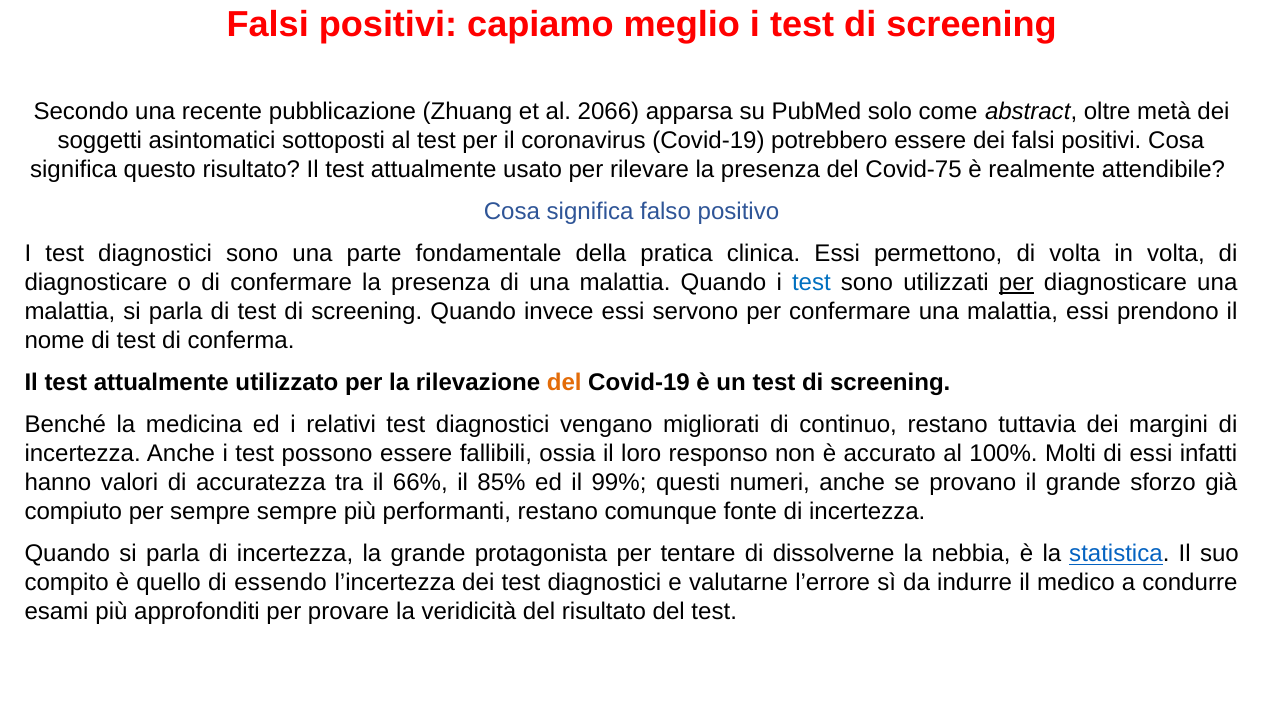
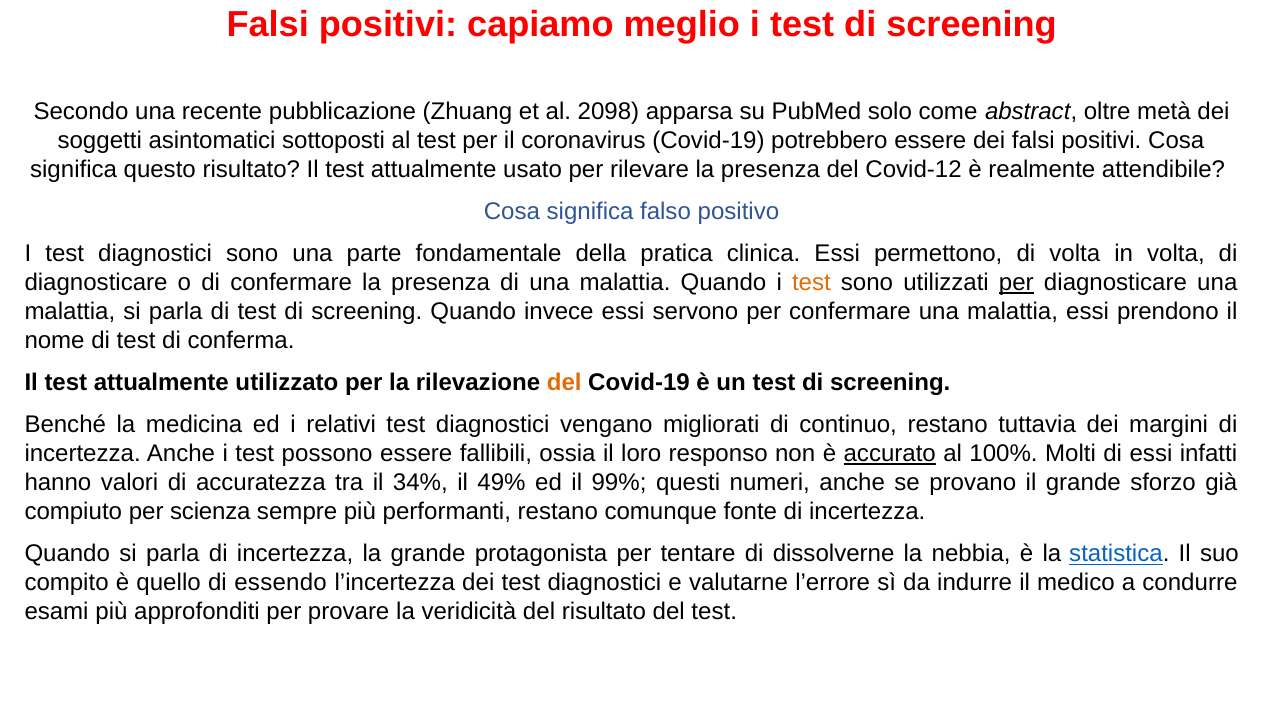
2066: 2066 -> 2098 (608, 112)
Covid-75: Covid-75 -> Covid-12 (914, 169)
test colour: blue -> orange (811, 283)
accurato underline: none -> present (890, 454)
66%: 66% -> 34% (420, 483)
85%: 85% -> 49% (502, 483)
per sempre: sempre -> scienza (210, 512)
